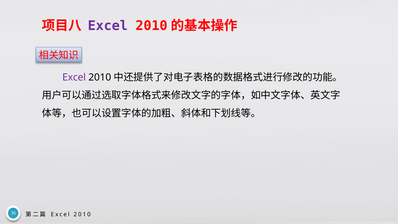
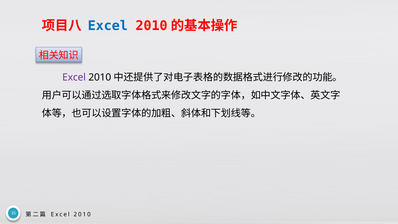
Excel colour: purple -> blue (108, 26)
